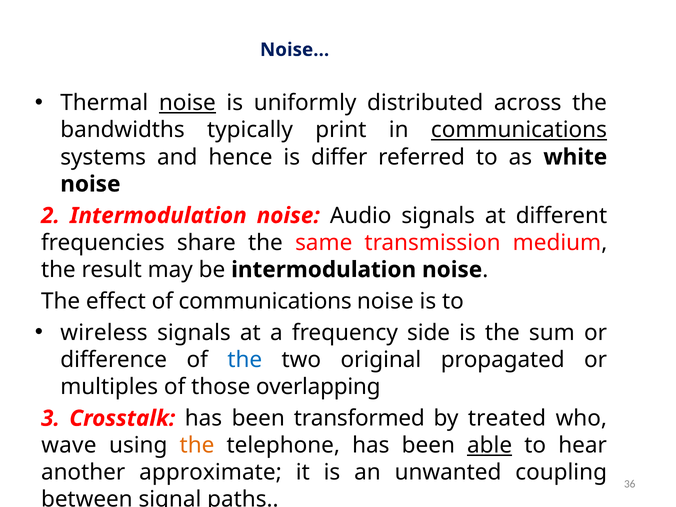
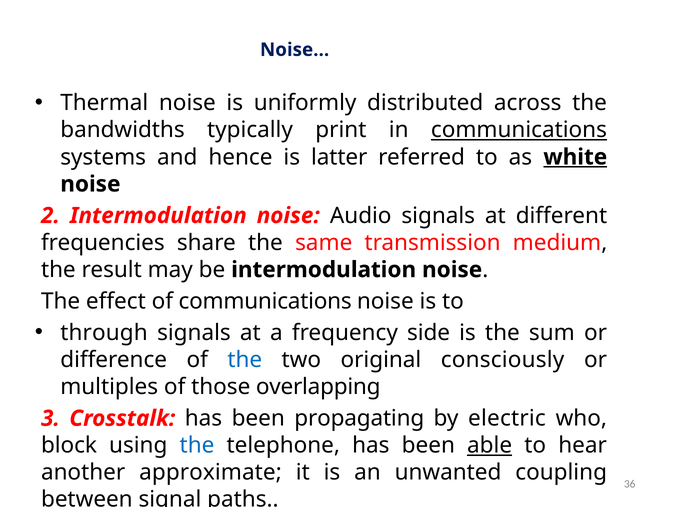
noise underline: present -> none (187, 103)
differ: differ -> latter (339, 157)
white underline: none -> present (575, 157)
wireless: wireless -> through (104, 333)
propagated: propagated -> consciously (503, 360)
transformed: transformed -> propagating (359, 418)
treated: treated -> electric (507, 418)
wave: wave -> block (69, 445)
the colour: orange -> blue (197, 445)
